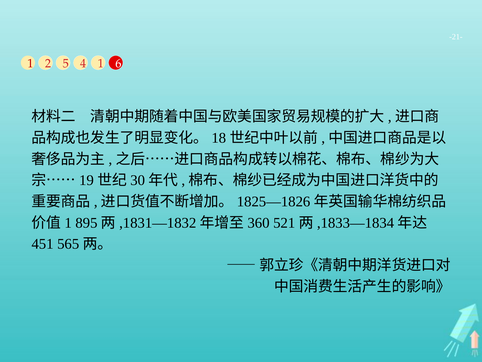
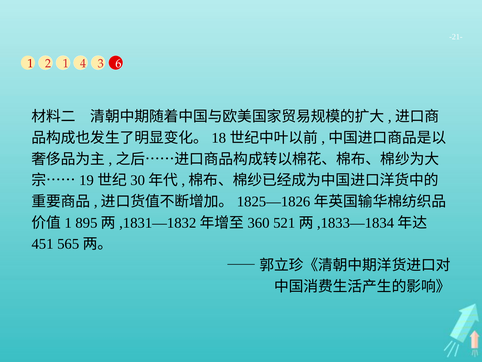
2 5: 5 -> 1 (66, 63)
4 1: 1 -> 3 (101, 63)
